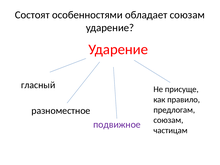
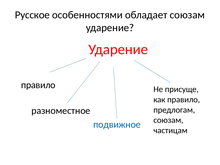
Состоят: Состоят -> Русское (32, 15)
гласный: гласный -> правило (38, 85)
подвижное colour: purple -> blue (117, 125)
